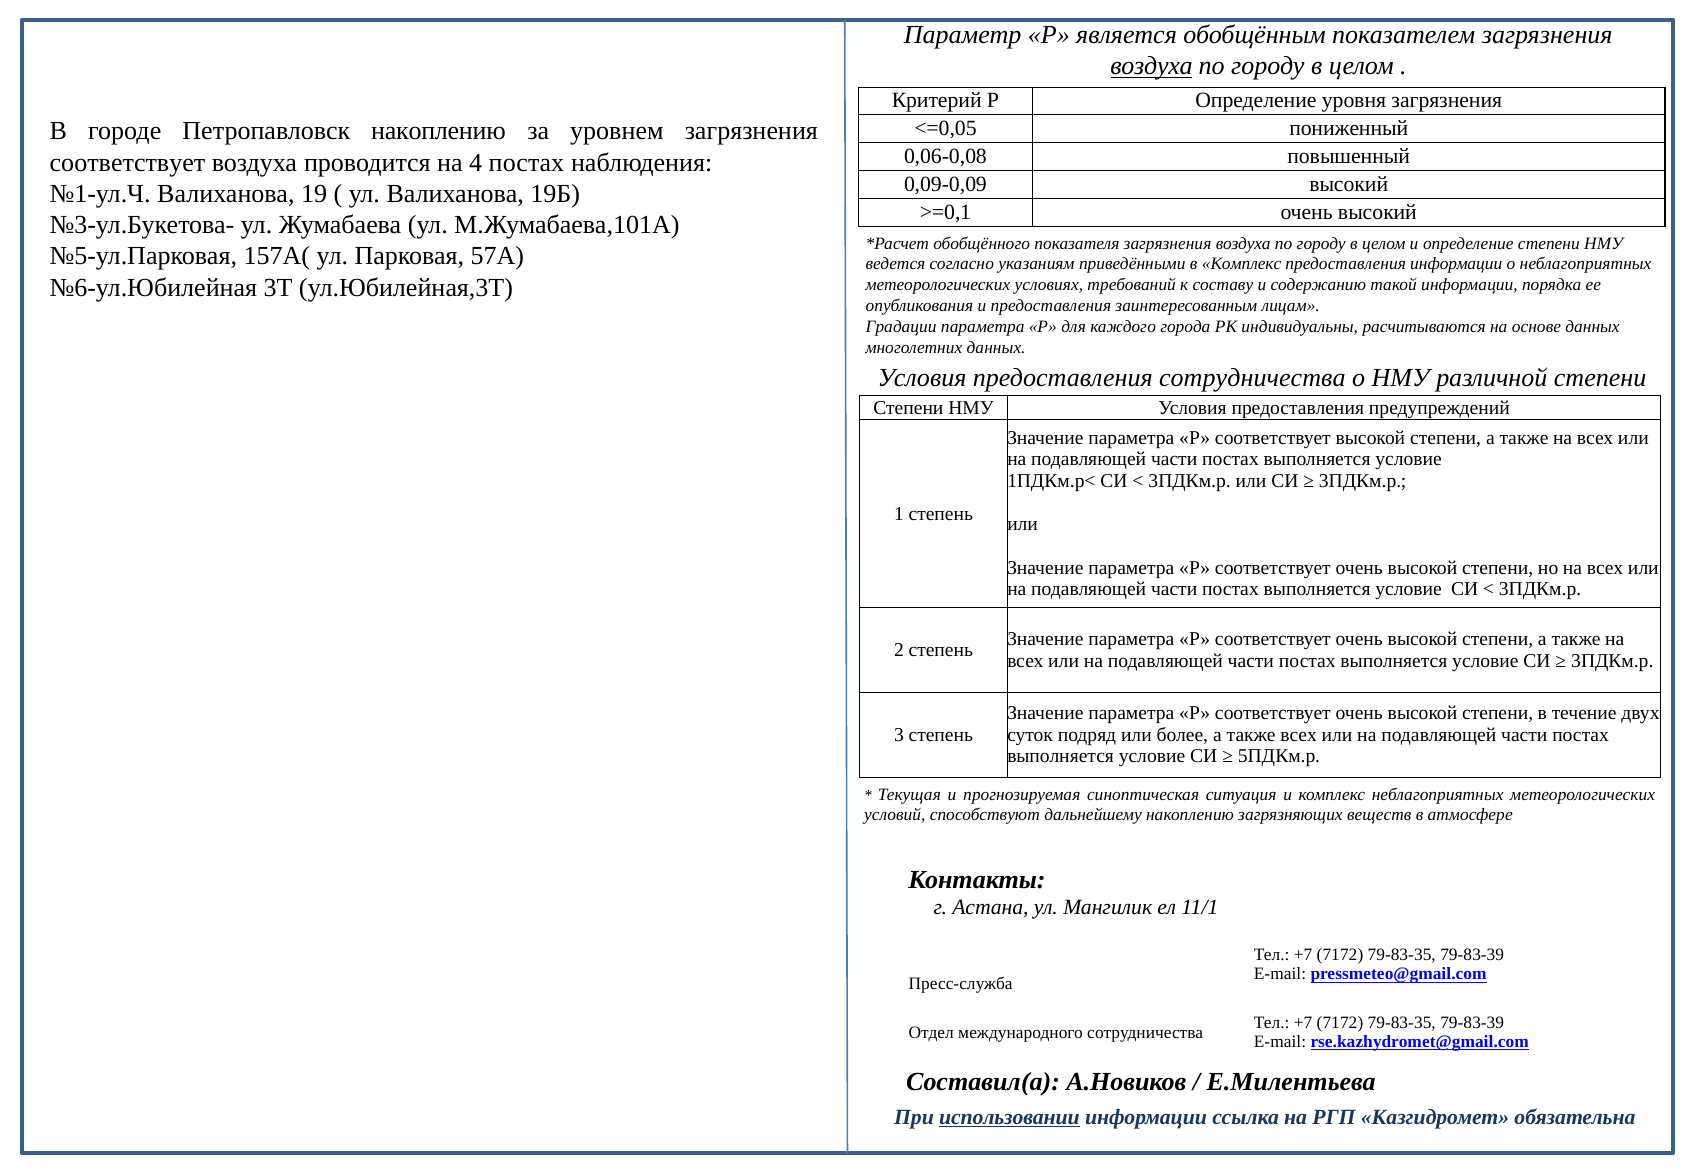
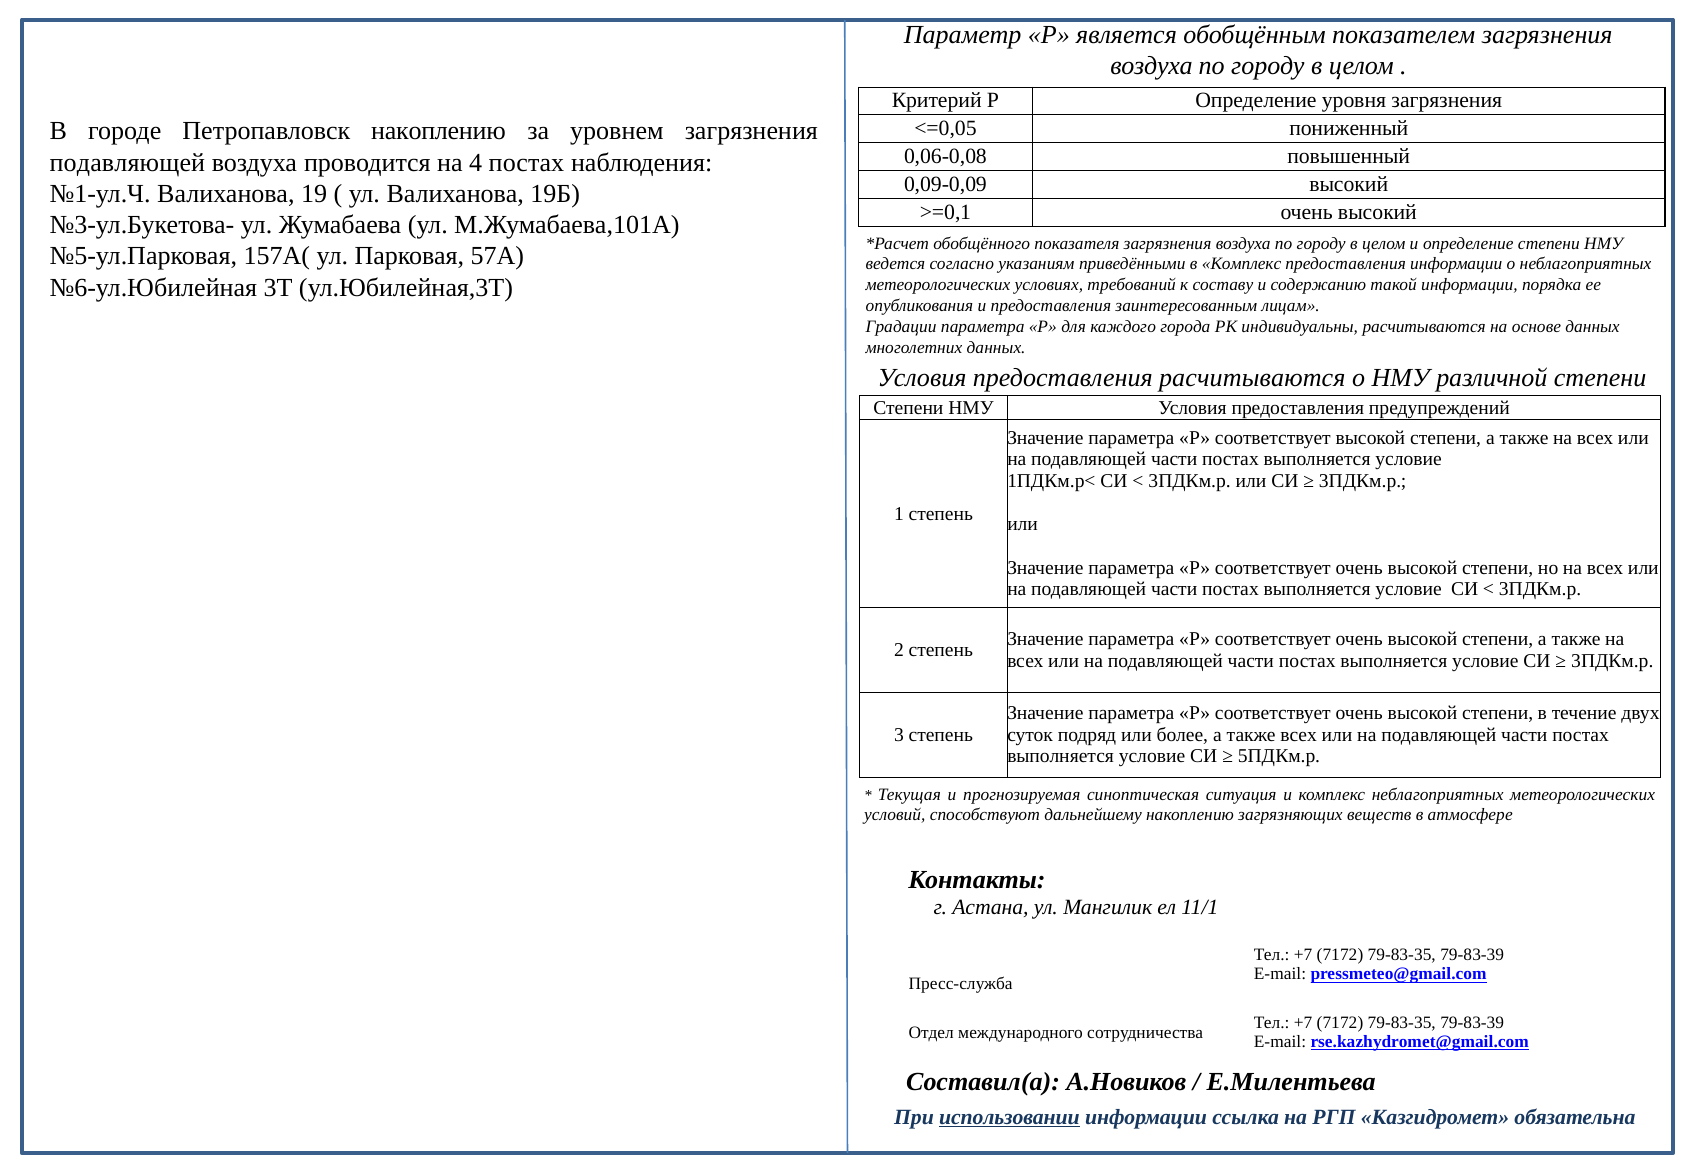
воздуха underline: present -> none (1152, 66)
соответствует: соответствует -> подавляющей (127, 163)
предоставления сотрудничества: сотрудничества -> расчитываются (1252, 378)
